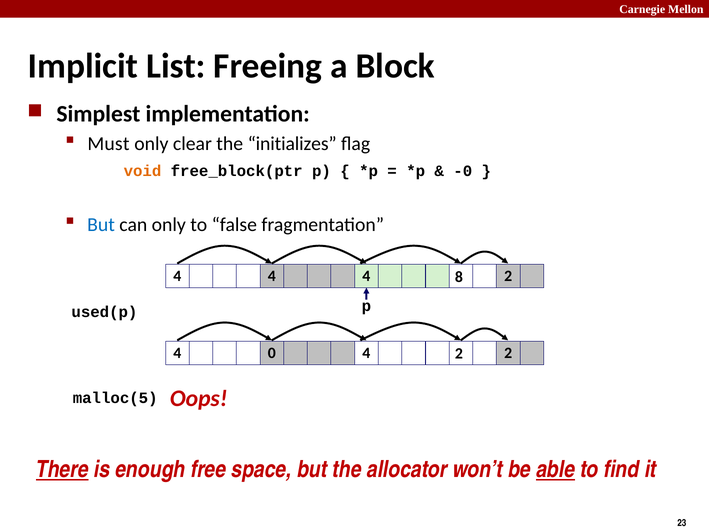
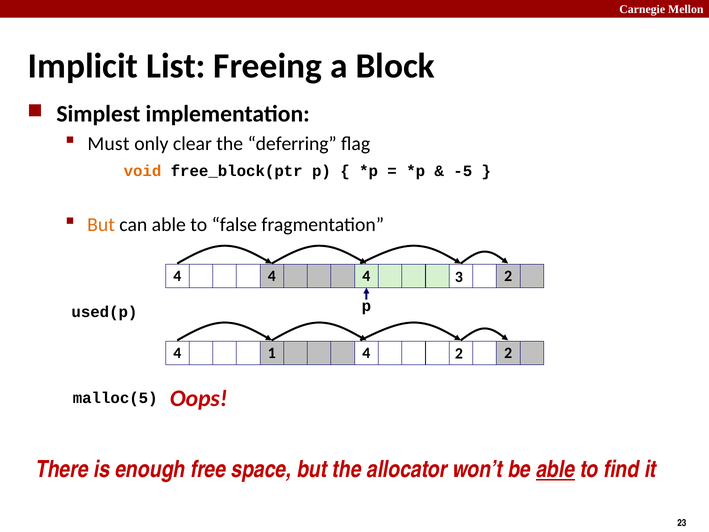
initializes: initializes -> deferring (292, 144)
-0: -0 -> -5 (463, 171)
But colour: blue -> orange (101, 225)
can only: only -> able (169, 225)
8: 8 -> 3 (459, 277)
0: 0 -> 1 (272, 353)
There underline: present -> none (62, 469)
